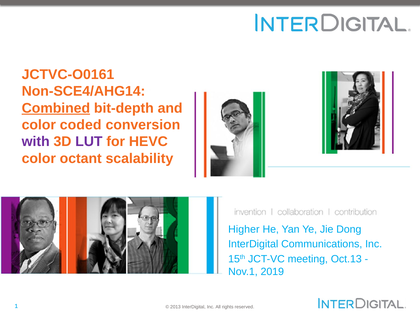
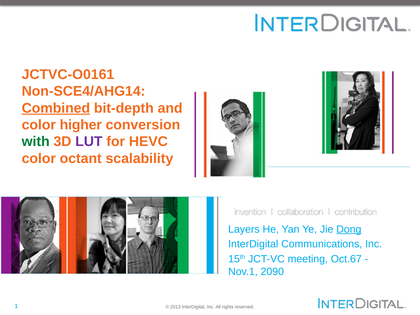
coded: coded -> higher (81, 125)
with colour: purple -> green (36, 142)
Higher: Higher -> Layers (244, 229)
Dong underline: none -> present (349, 229)
Oct.13: Oct.13 -> Oct.67 (346, 259)
2019: 2019 -> 2090 (272, 272)
